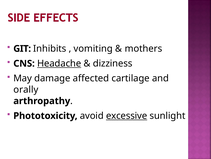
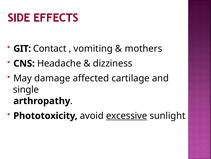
Inhibits: Inhibits -> Contact (50, 48)
Headache underline: present -> none (59, 63)
orally: orally -> single (26, 89)
